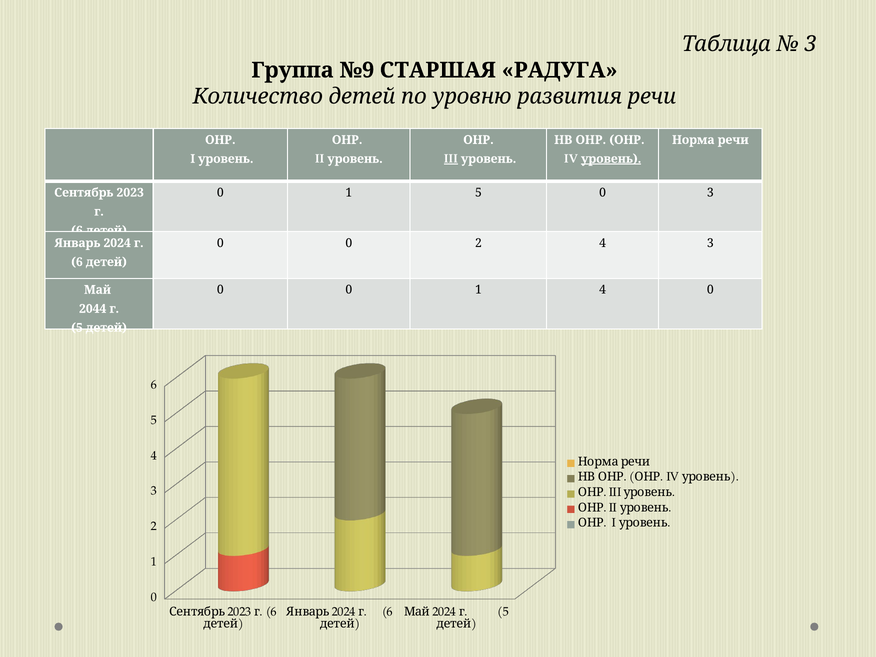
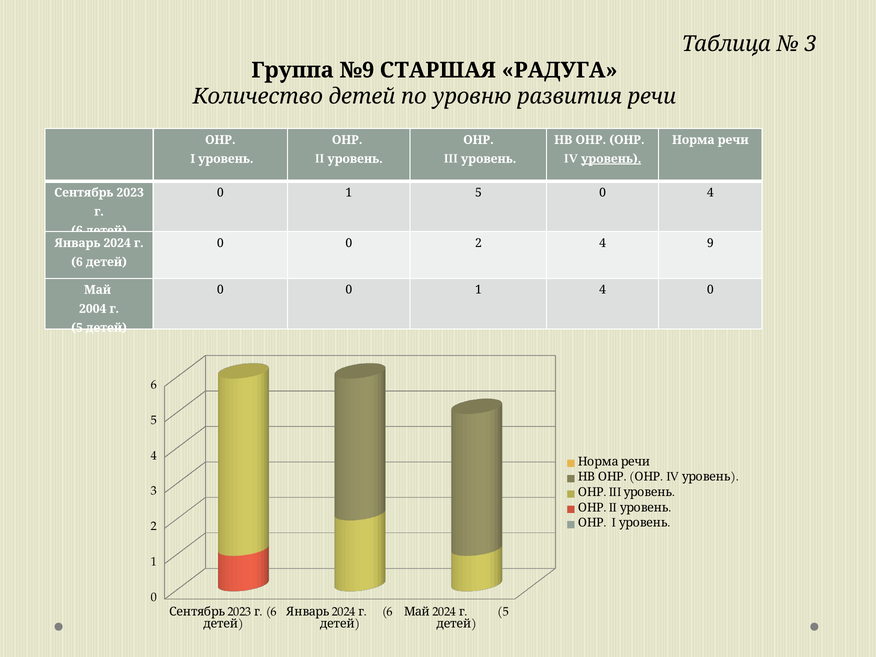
III underline: present -> none (451, 159)
0 3: 3 -> 4 (710, 193)
4 3: 3 -> 9 (710, 243)
2044: 2044 -> 2004 (93, 309)
